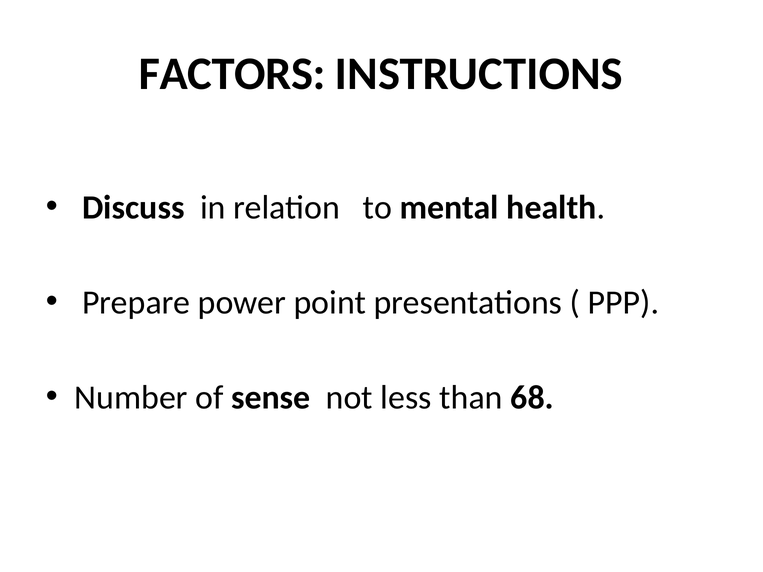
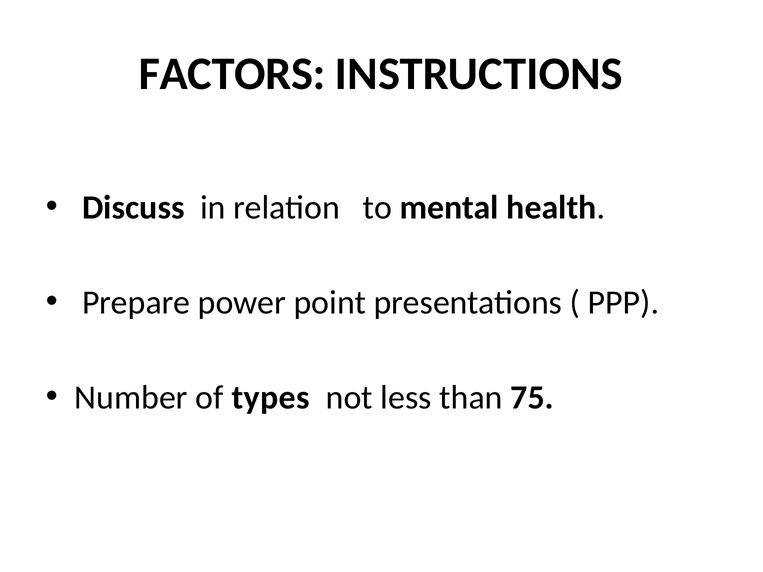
sense: sense -> types (271, 398)
68: 68 -> 75 (532, 398)
